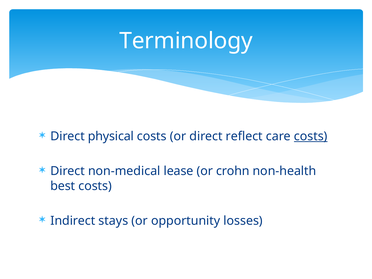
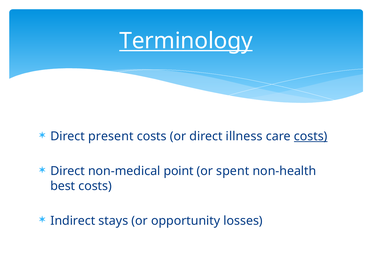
Terminology underline: none -> present (186, 41)
physical: physical -> present (111, 136)
reflect: reflect -> illness (244, 136)
lease: lease -> point (179, 171)
crohn: crohn -> spent (233, 171)
